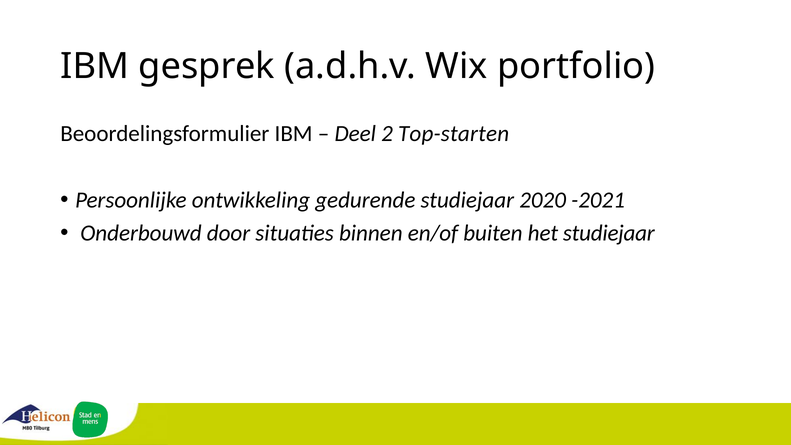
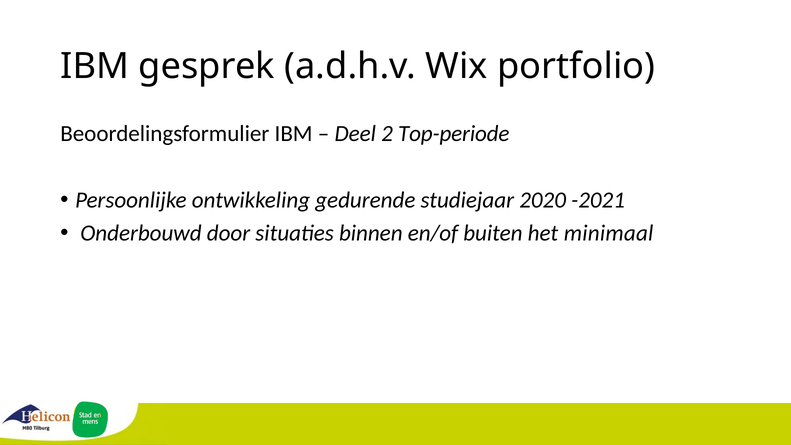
Top-starten: Top-starten -> Top-periode (454, 134)
het studiejaar: studiejaar -> minimaal (609, 233)
